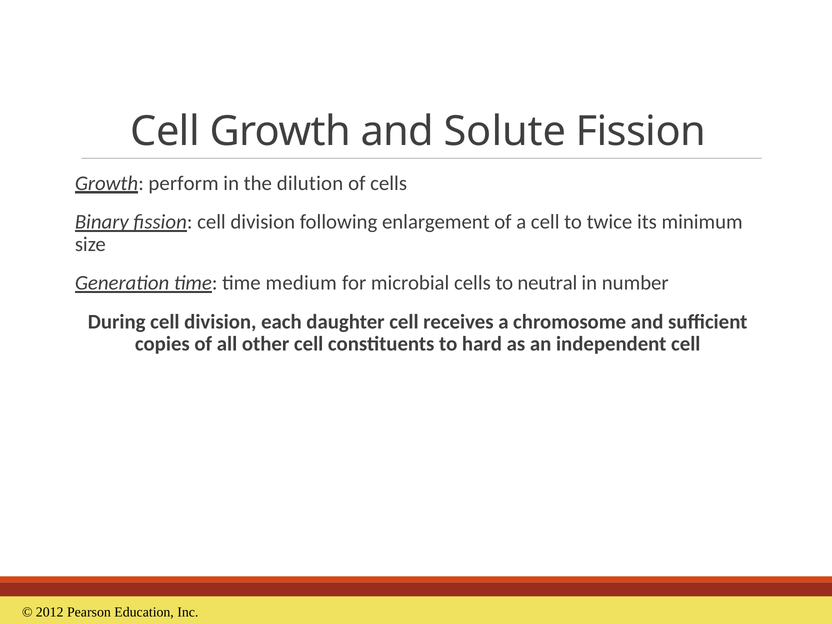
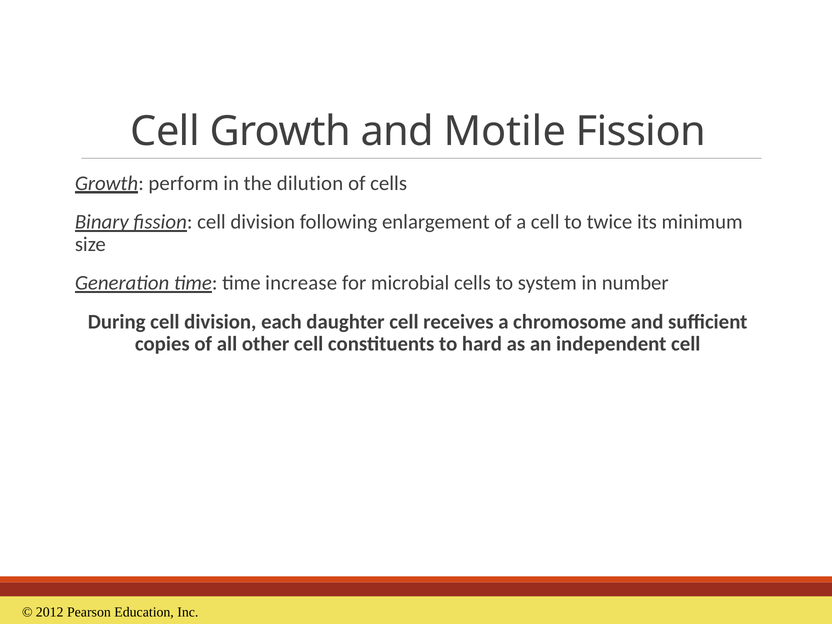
Solute: Solute -> Motile (505, 132)
medium: medium -> increase (301, 283)
neutral: neutral -> system (547, 283)
